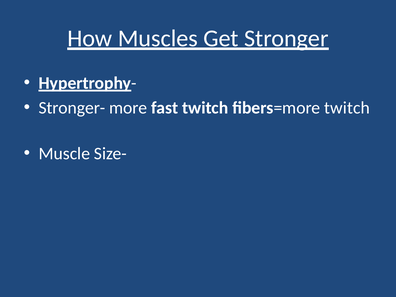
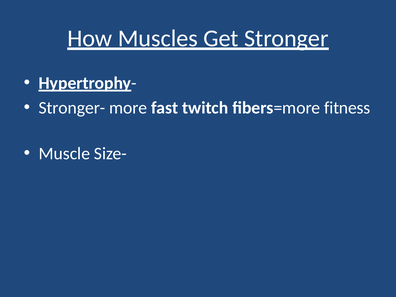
fibers=more twitch: twitch -> fitness (347, 108)
